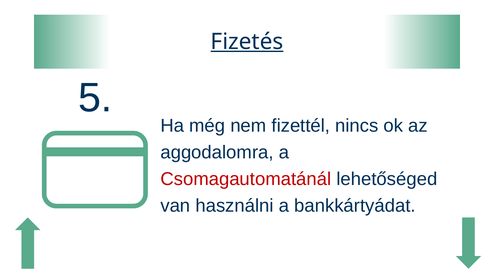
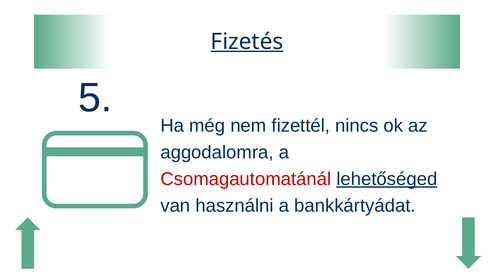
lehetőséged underline: none -> present (387, 179)
